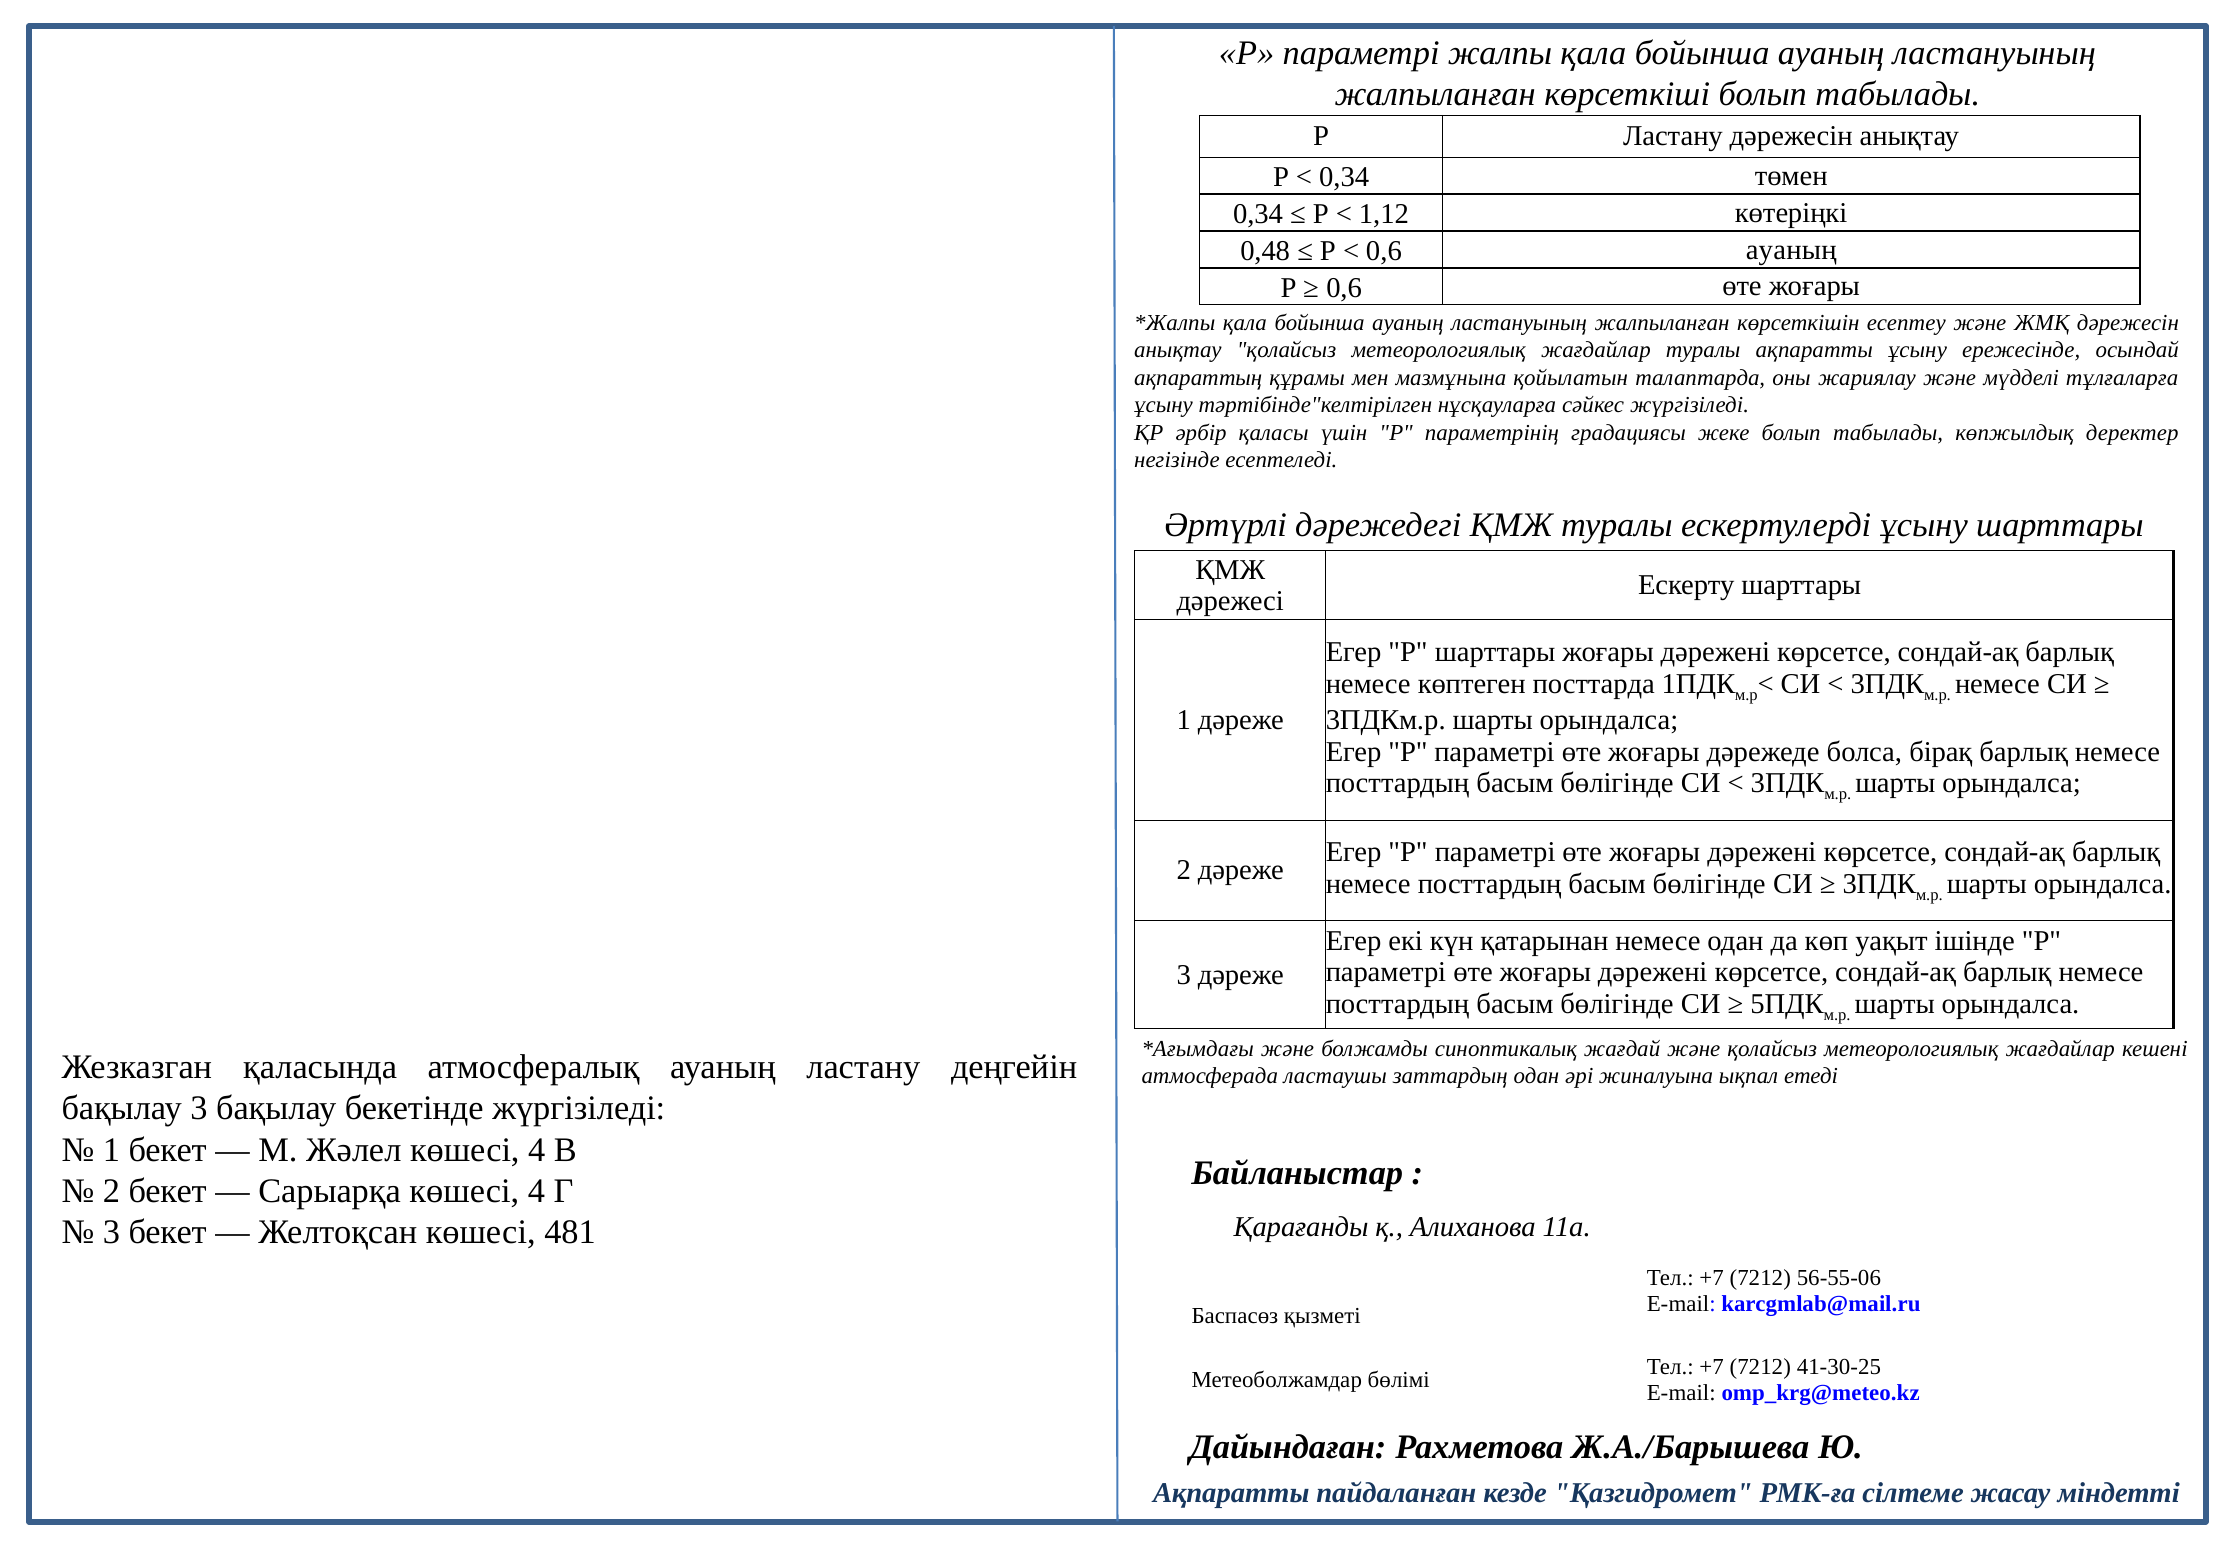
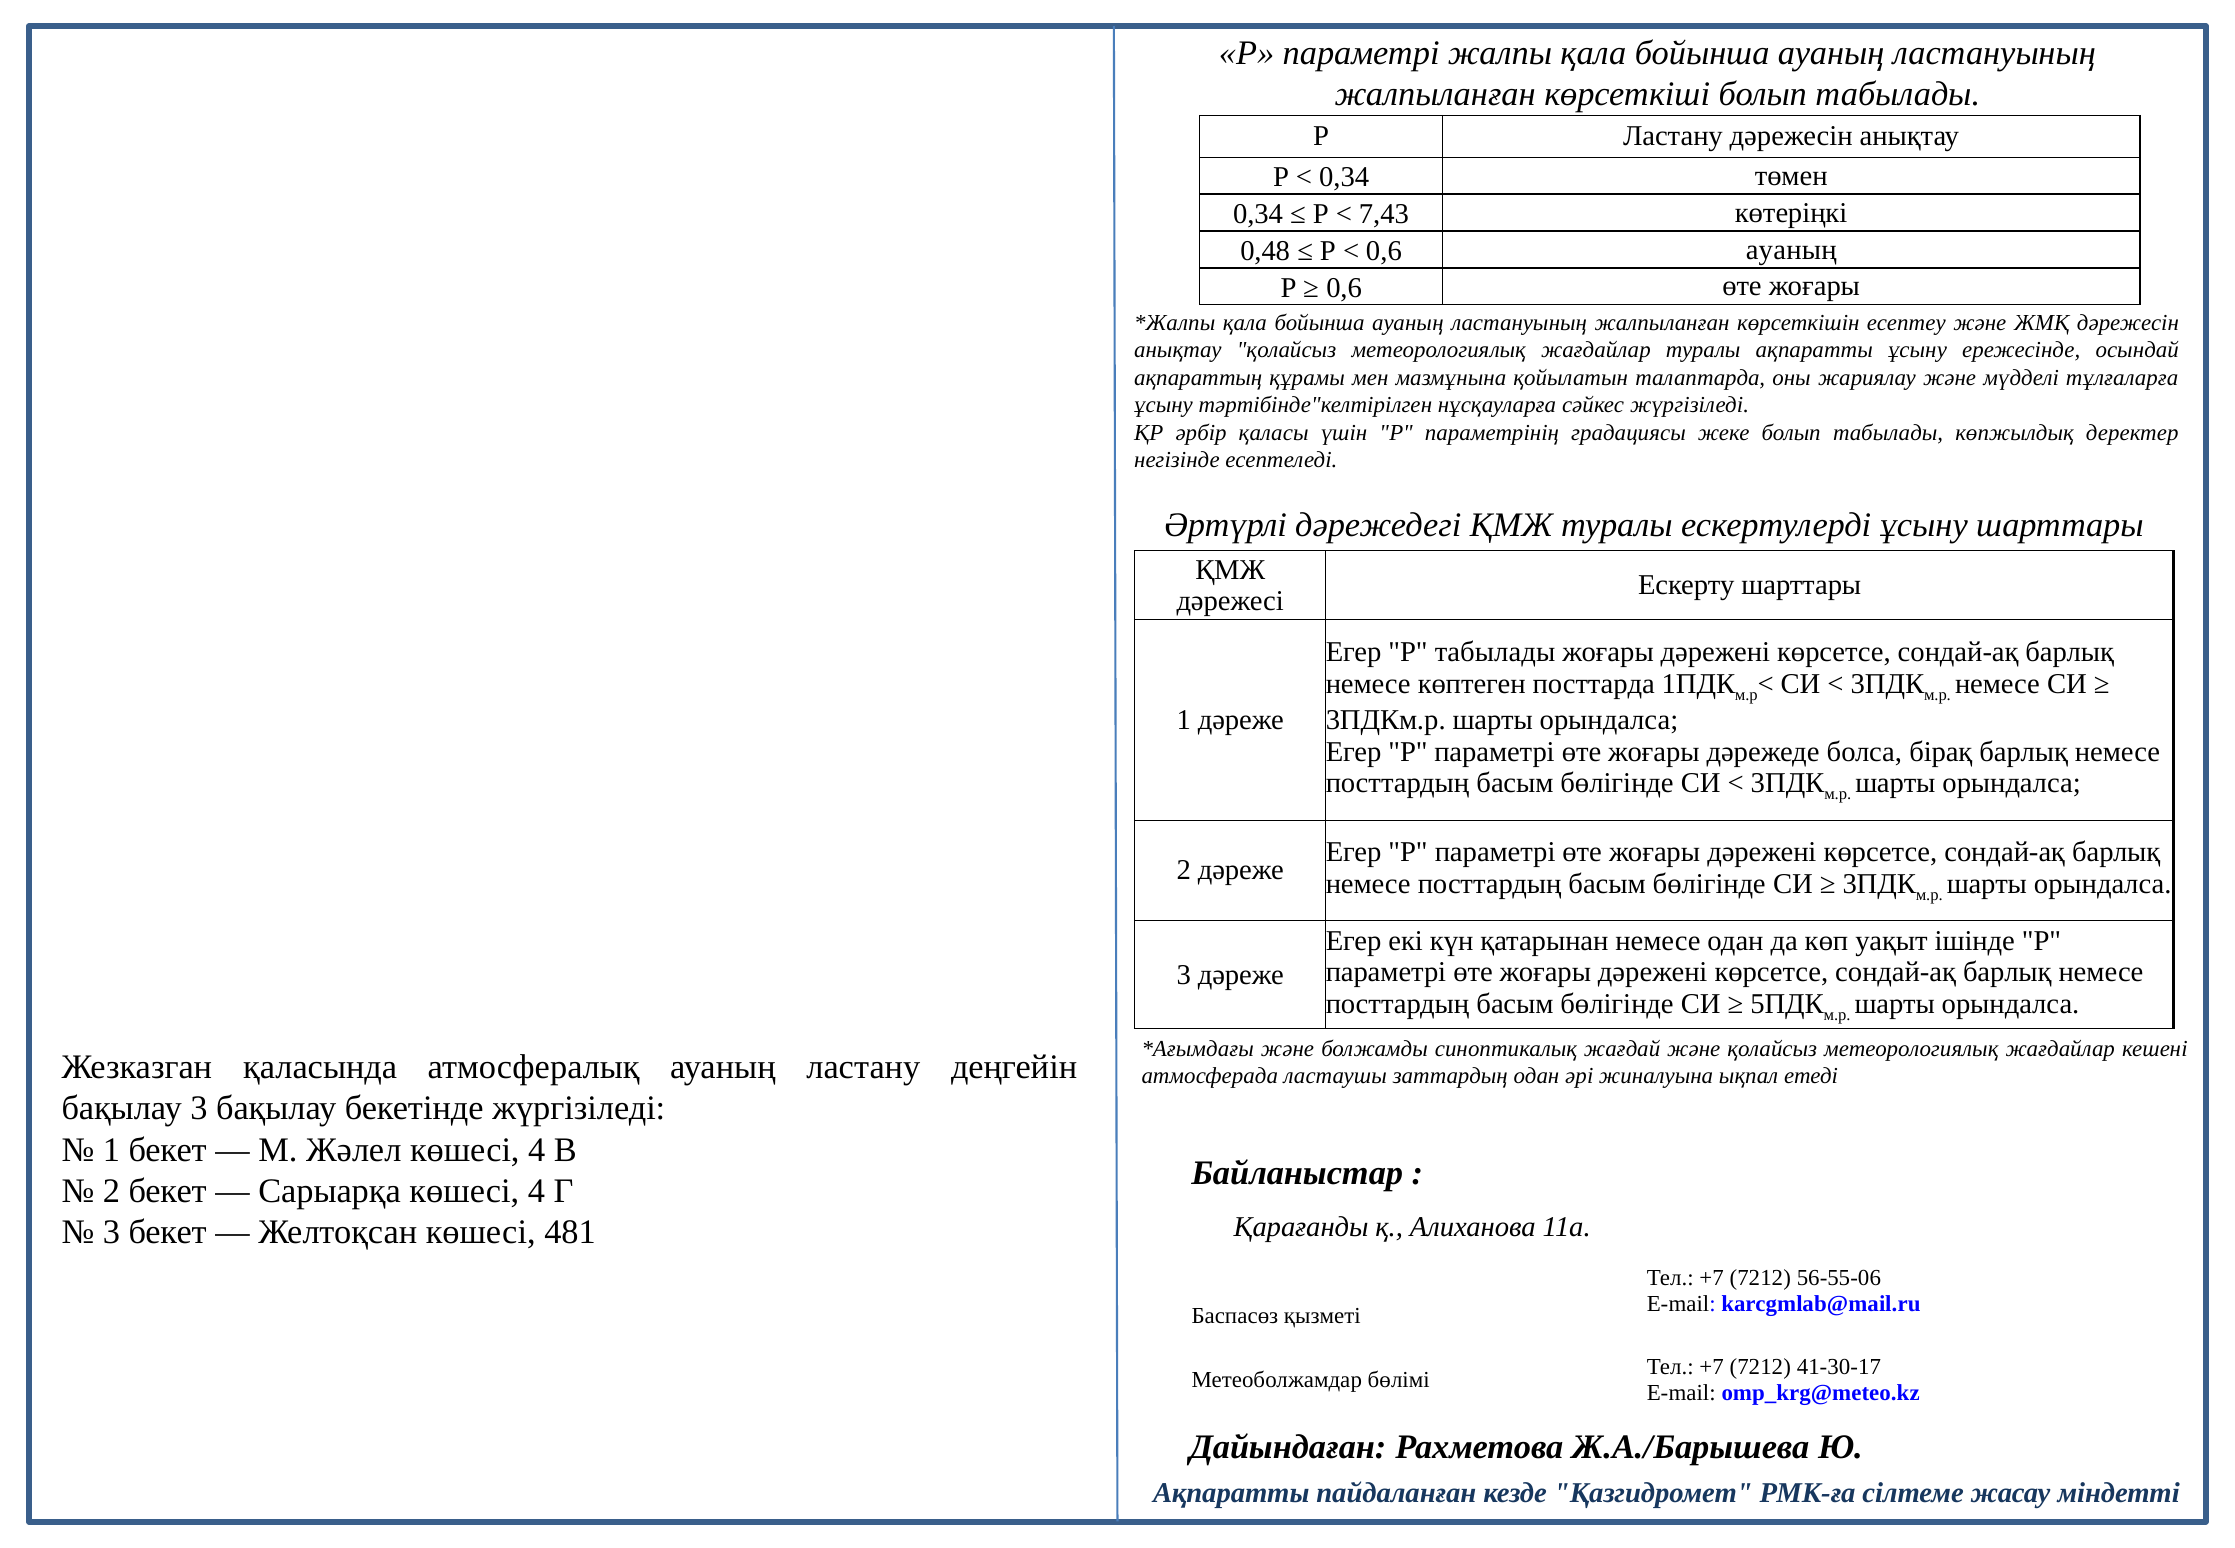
1,12: 1,12 -> 7,43 (1384, 214)
Р шарттары: шарттары -> табылады (1495, 652)
41-30-25: 41-30-25 -> 41-30-17 (1839, 1367)
